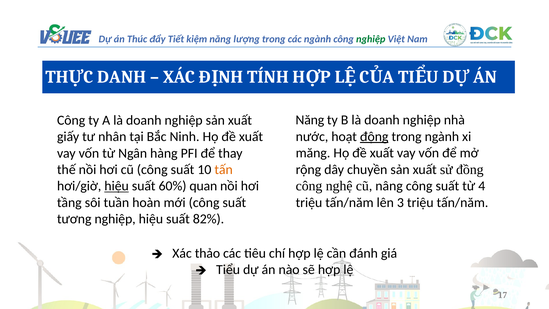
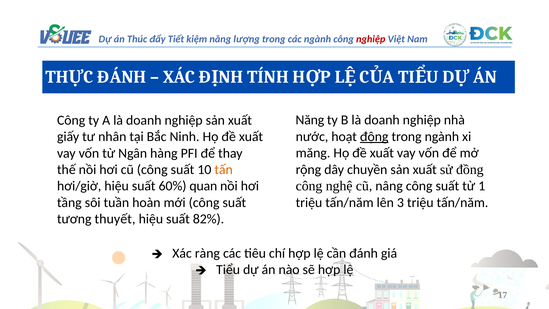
nghiệp colour: green -> red (371, 39)
DANH: DANH -> ĐÁNH (122, 77)
4: 4 -> 1 (482, 186)
hiệu underline: present -> none (117, 186)
tương nghiệp: nghiệp -> thuyết (115, 219)
thảo: thảo -> ràng (207, 253)
